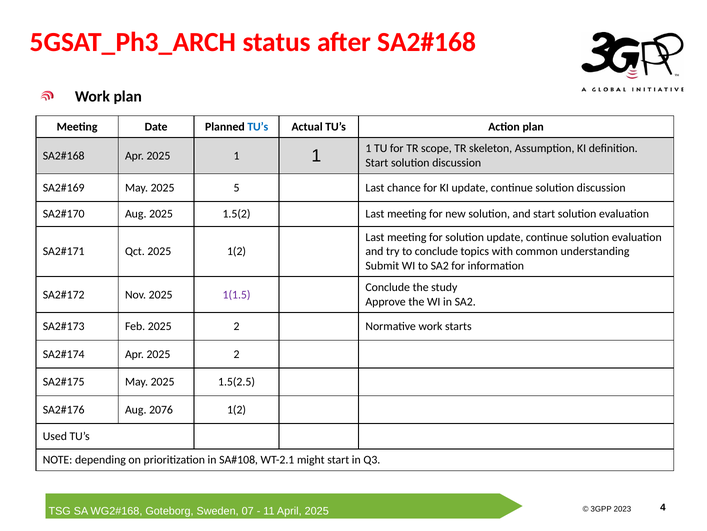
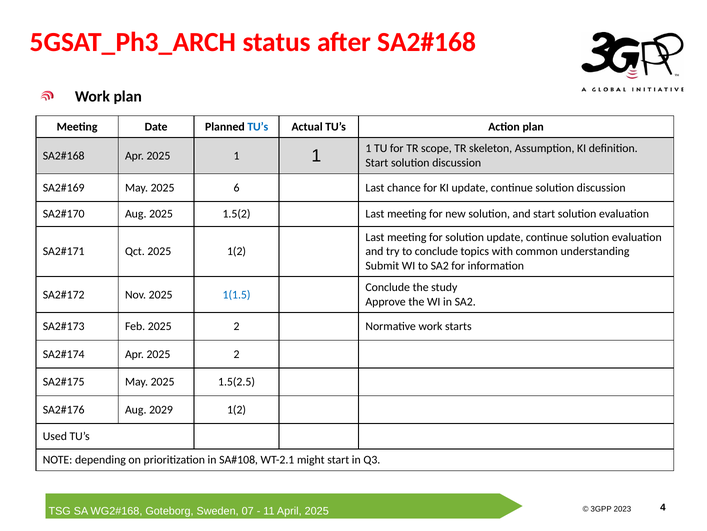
5: 5 -> 6 (237, 187)
1(1.5 colour: purple -> blue (237, 294)
2076: 2076 -> 2029 (161, 409)
